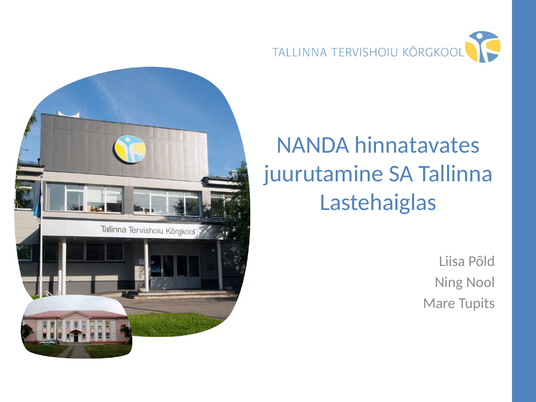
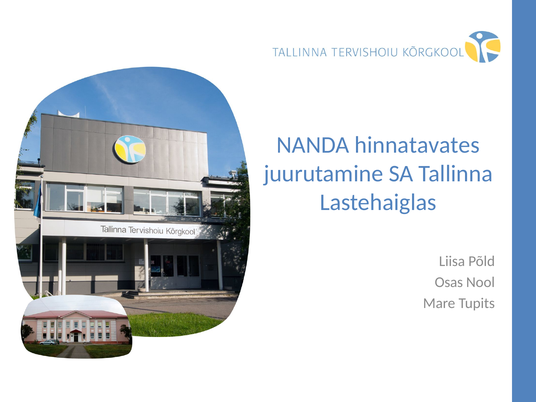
Ning: Ning -> Osas (449, 282)
